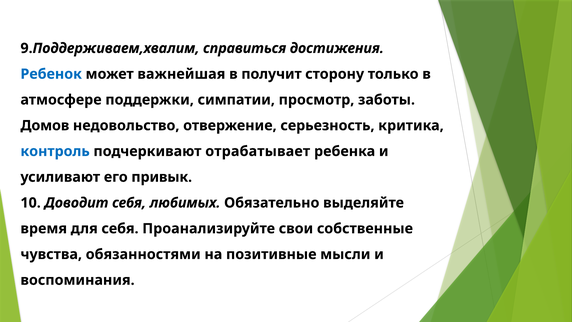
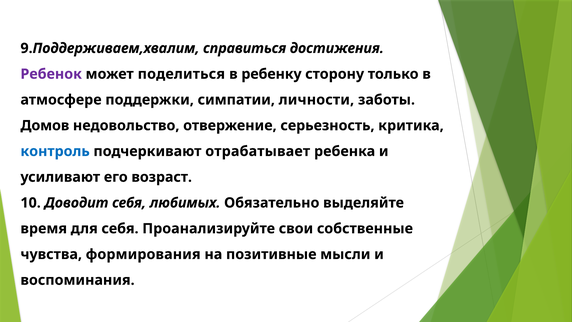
Ребенок colour: blue -> purple (51, 74)
важнейшая: важнейшая -> поделиться (181, 74)
получит: получит -> ребенку (271, 74)
просмотр: просмотр -> личности (316, 100)
привык: привык -> возраст (162, 177)
обязанностями: обязанностями -> формирования (143, 254)
